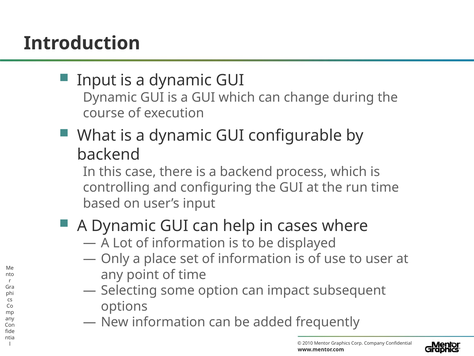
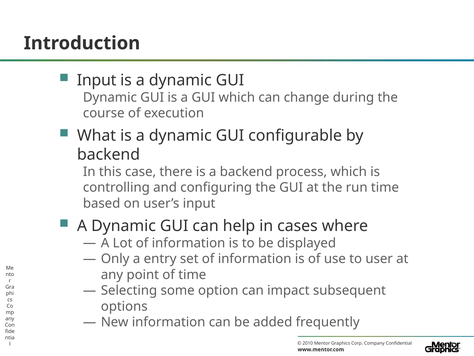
place: place -> entry (160, 258)
